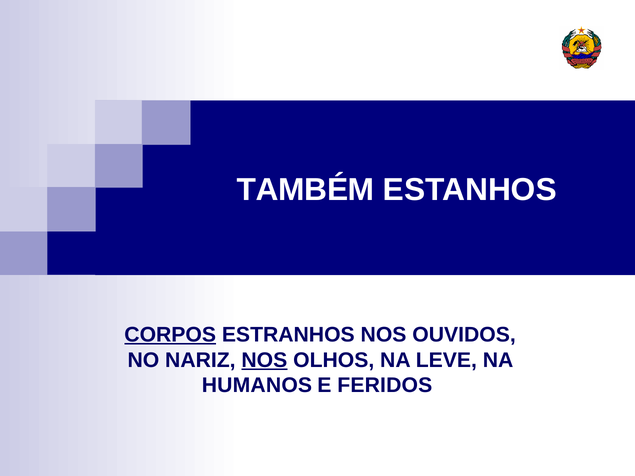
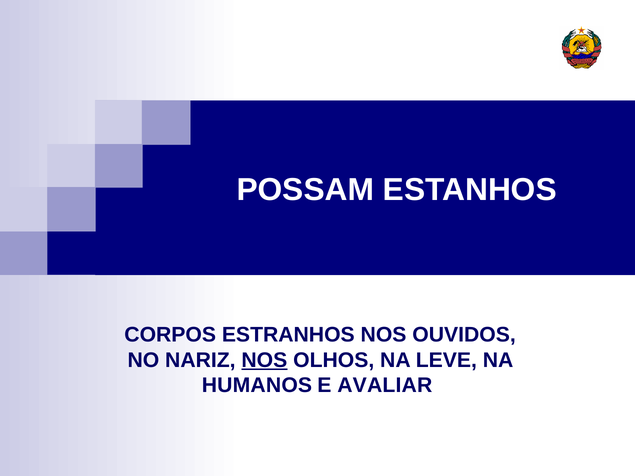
TAMBÉM: TAMBÉM -> POSSAM (305, 190)
CORPOS underline: present -> none (170, 335)
FERIDOS: FERIDOS -> AVALIAR (385, 386)
